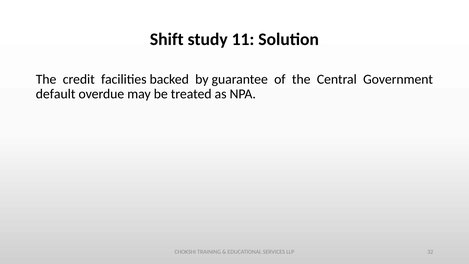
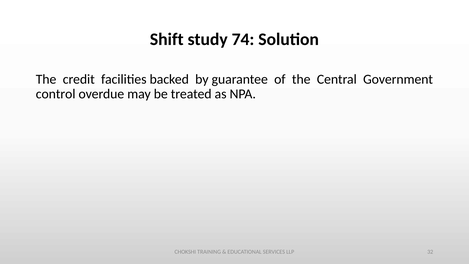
11: 11 -> 74 (243, 39)
default: default -> control (56, 94)
